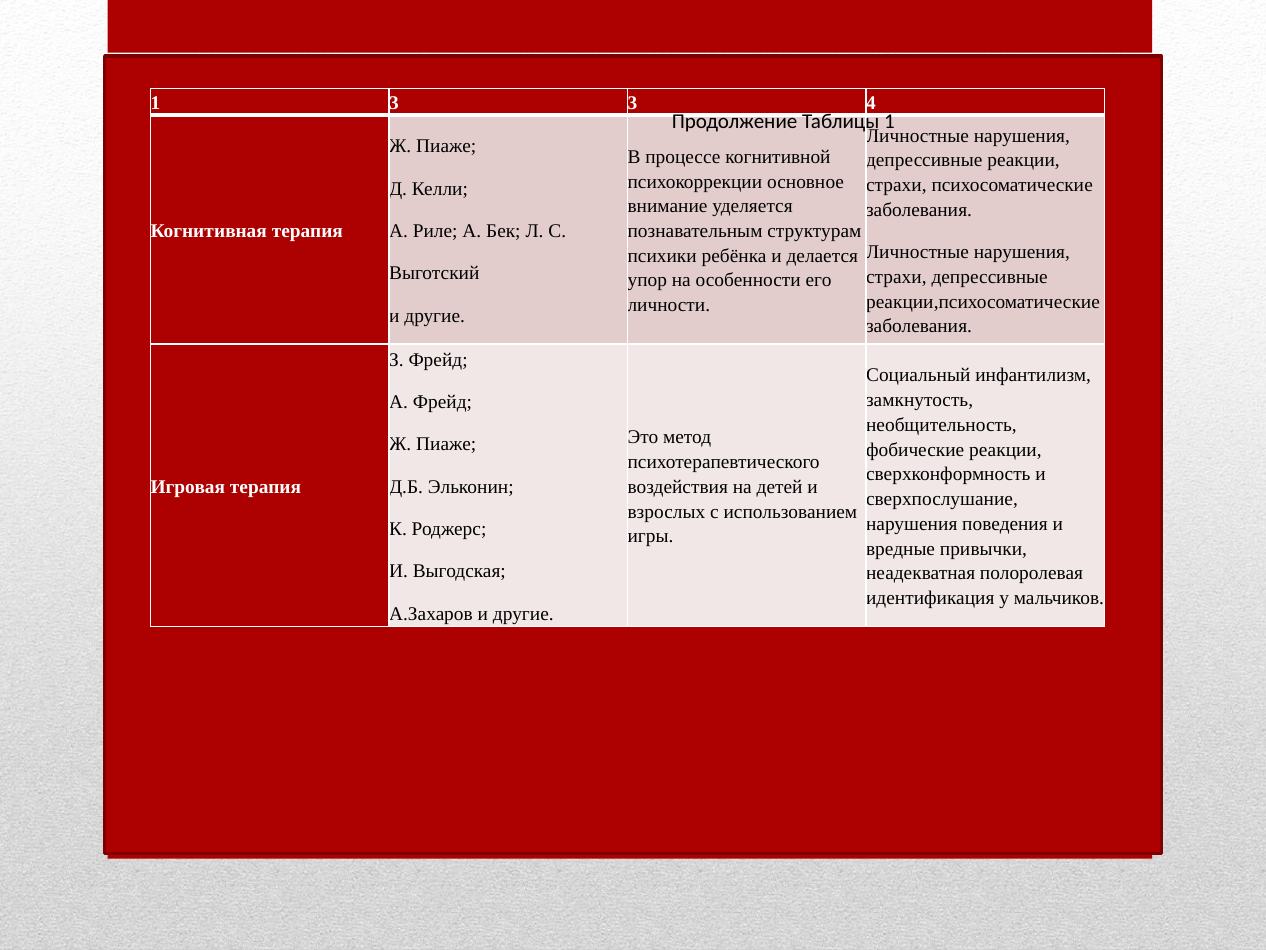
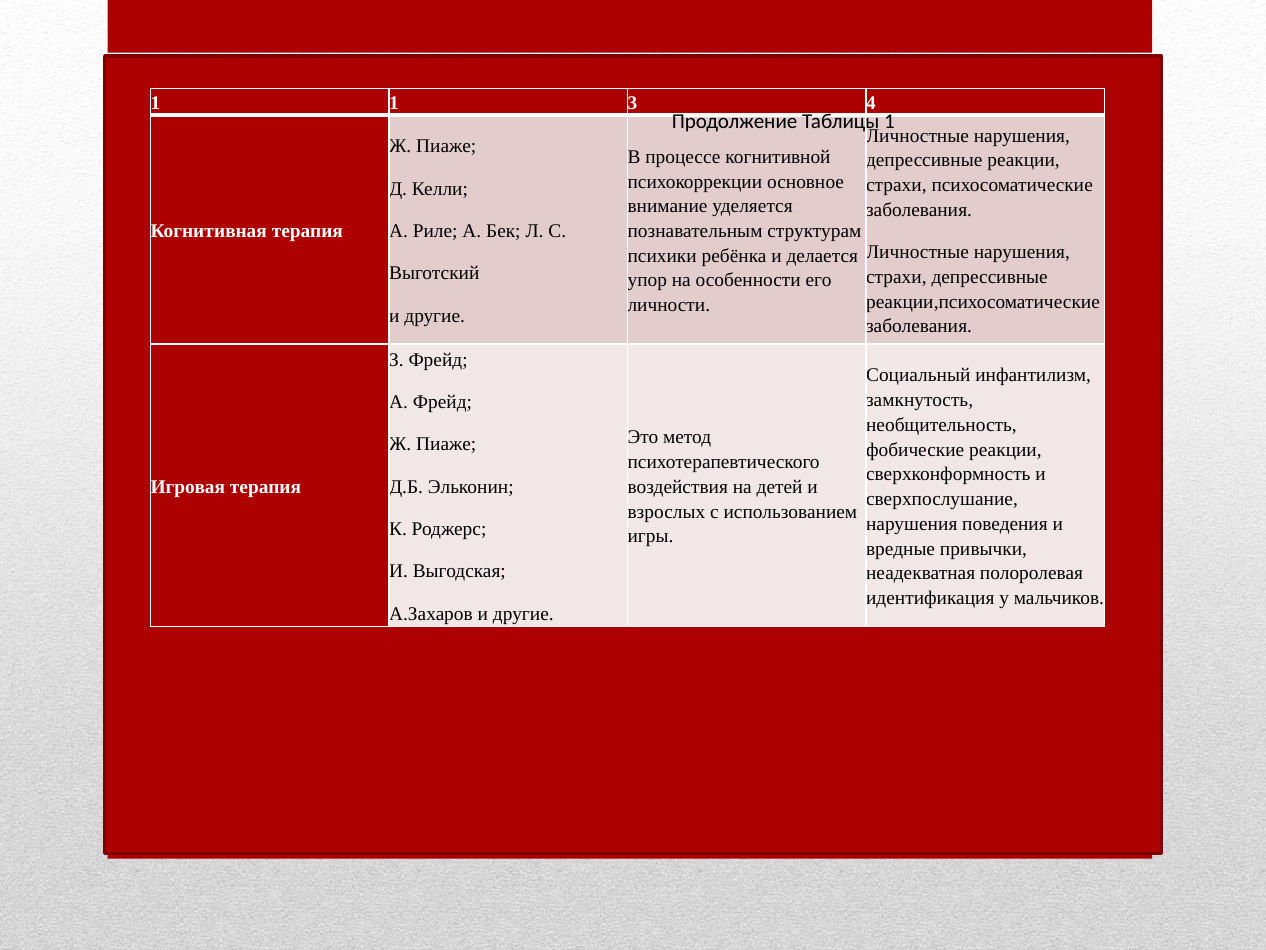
1 3: 3 -> 1 (394, 103)
